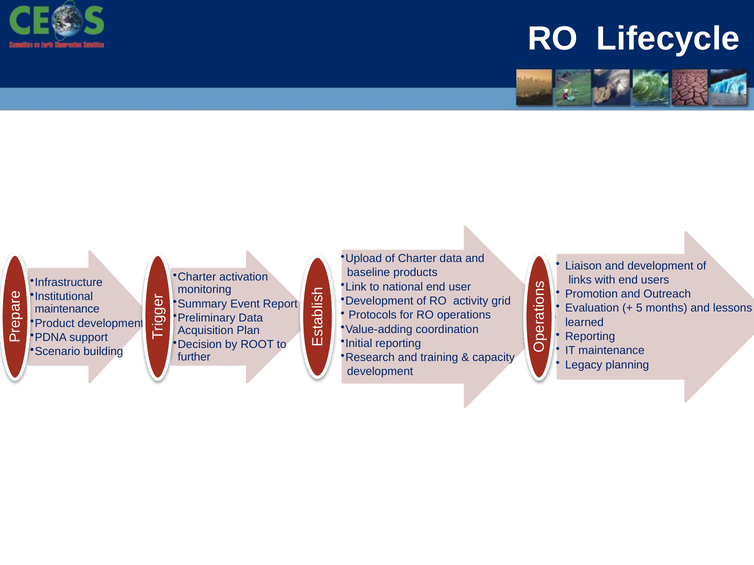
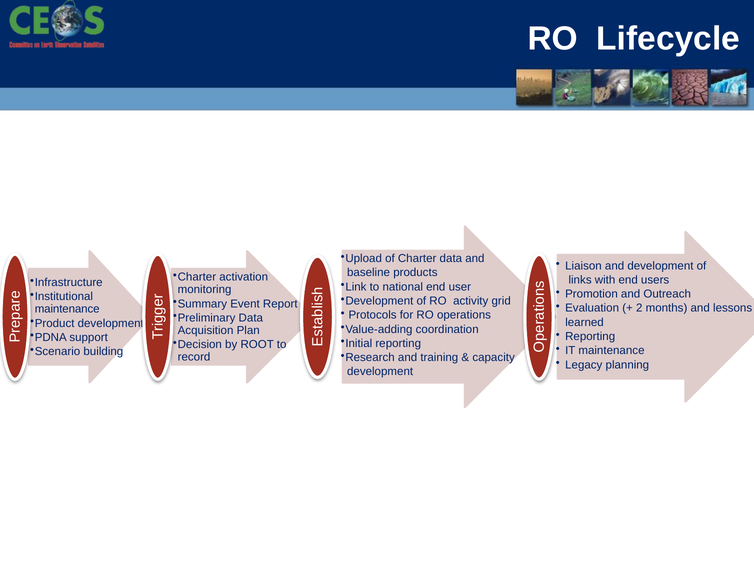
5: 5 -> 2 (639, 308)
further: further -> record (194, 357)
